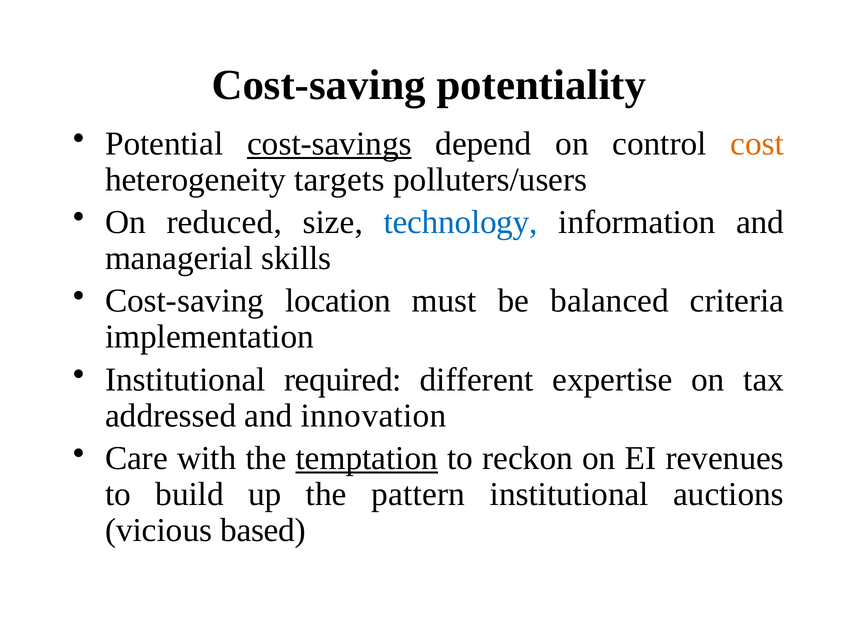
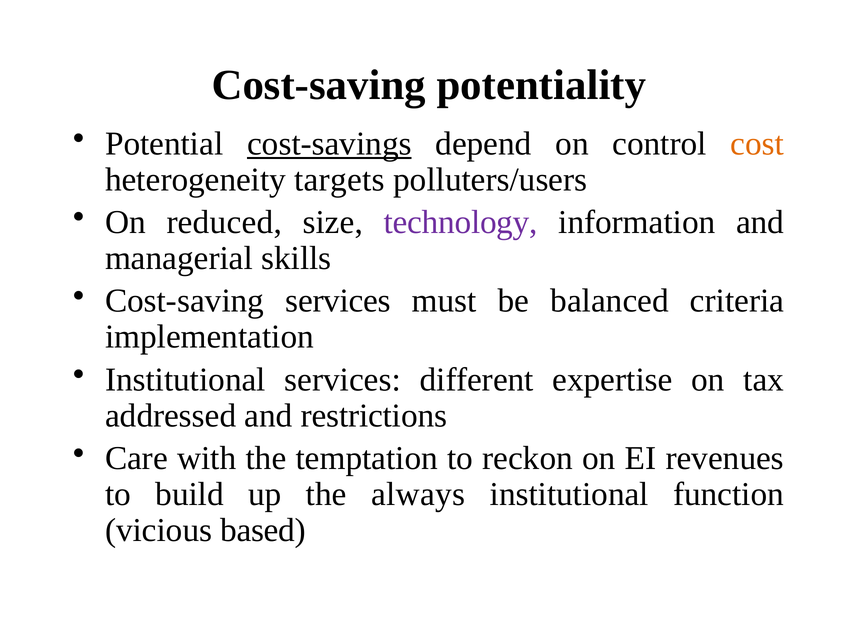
technology colour: blue -> purple (461, 222)
Cost-saving location: location -> services (338, 301)
Institutional required: required -> services (343, 380)
innovation: innovation -> restrictions (374, 416)
temptation underline: present -> none (367, 459)
pattern: pattern -> always (418, 495)
auctions: auctions -> function (729, 495)
